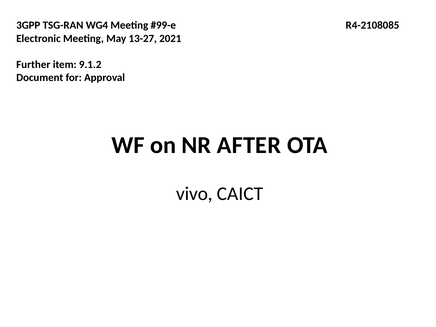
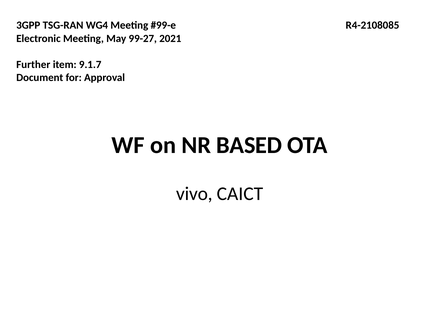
13-27: 13-27 -> 99-27 (143, 38)
9.1.2: 9.1.2 -> 9.1.7 (90, 65)
AFTER: AFTER -> BASED (249, 145)
